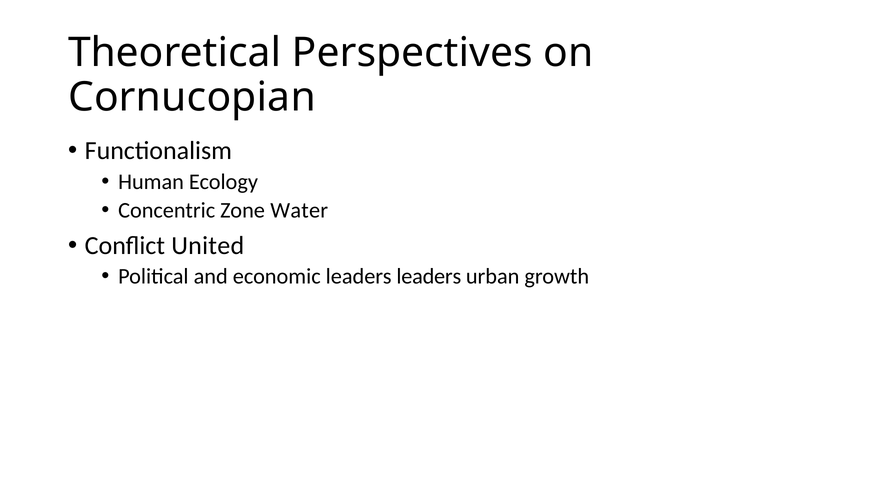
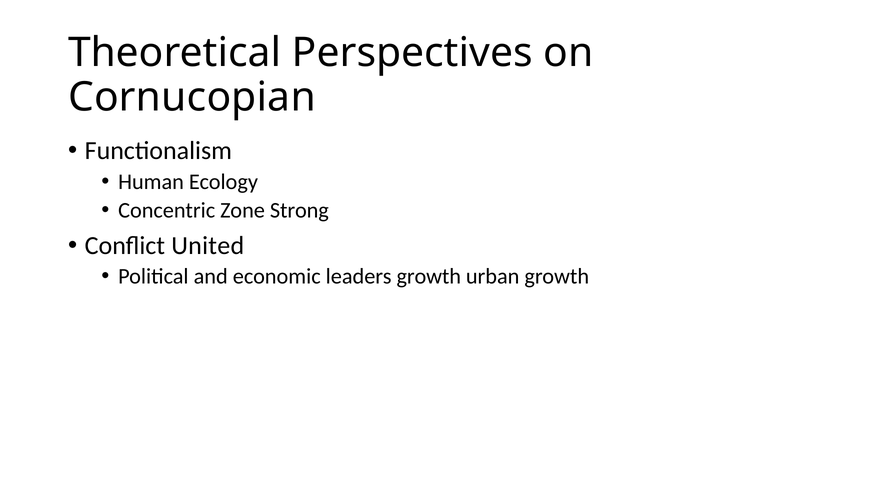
Water: Water -> Strong (299, 210)
leaders leaders: leaders -> growth (429, 276)
